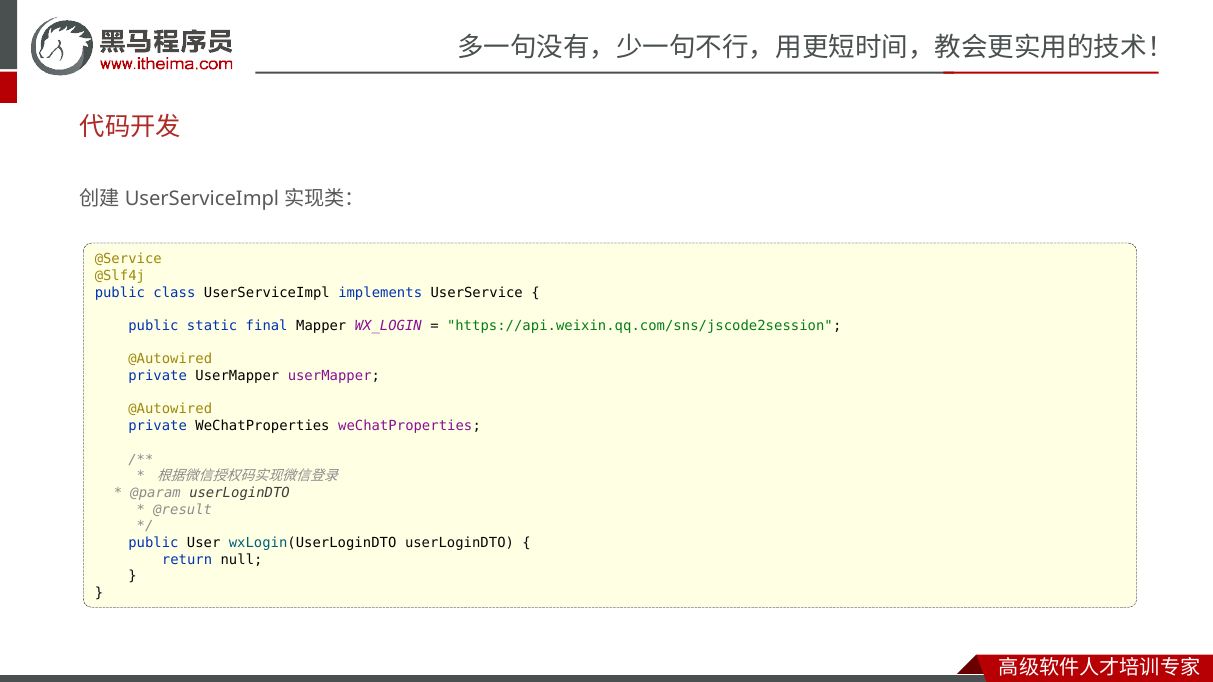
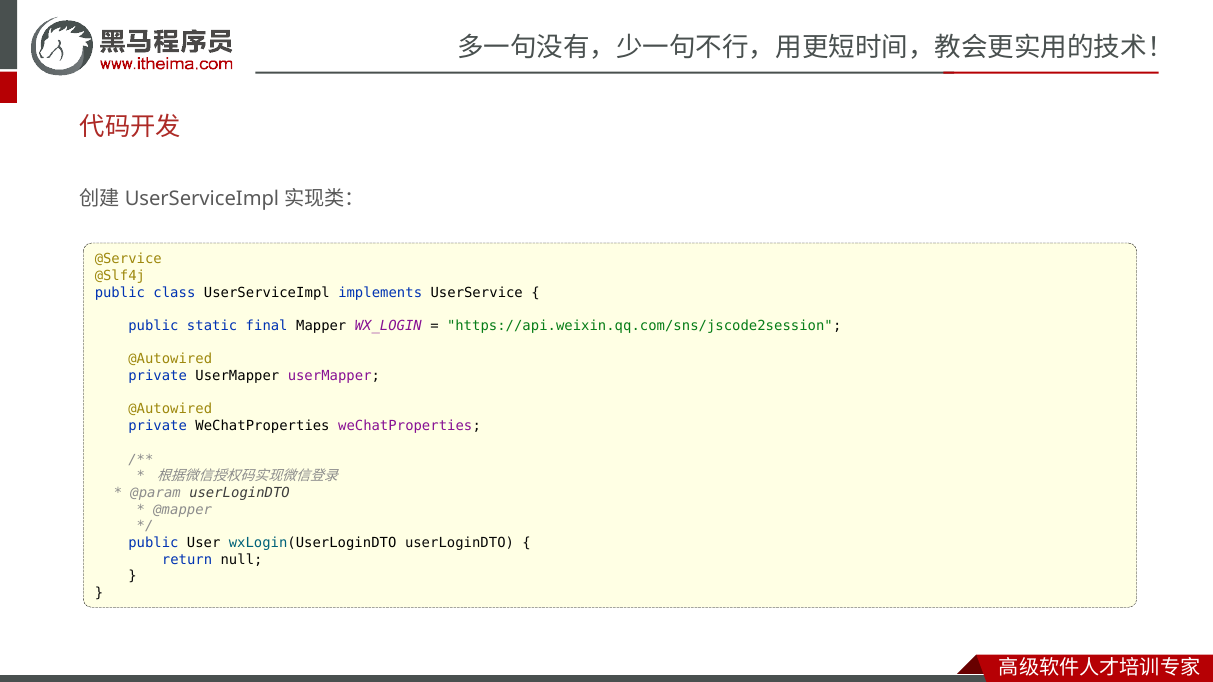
@result: @result -> @mapper (183, 510)
